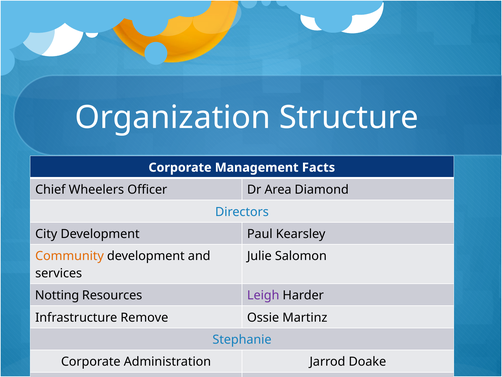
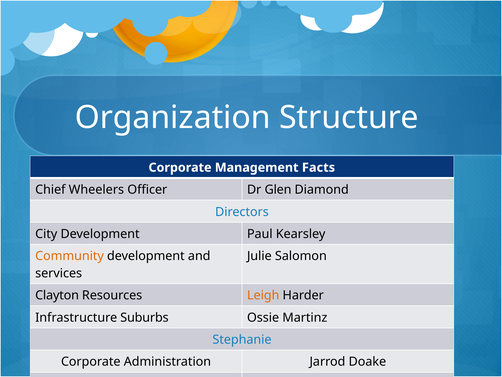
Area: Area -> Glen (278, 189)
Notting: Notting -> Clayton (57, 295)
Leigh colour: purple -> orange (263, 295)
Remove: Remove -> Suburbs (144, 317)
